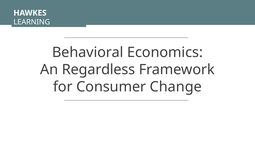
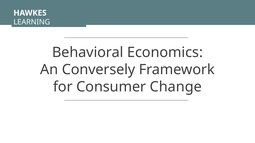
Regardless: Regardless -> Conversely (99, 70)
